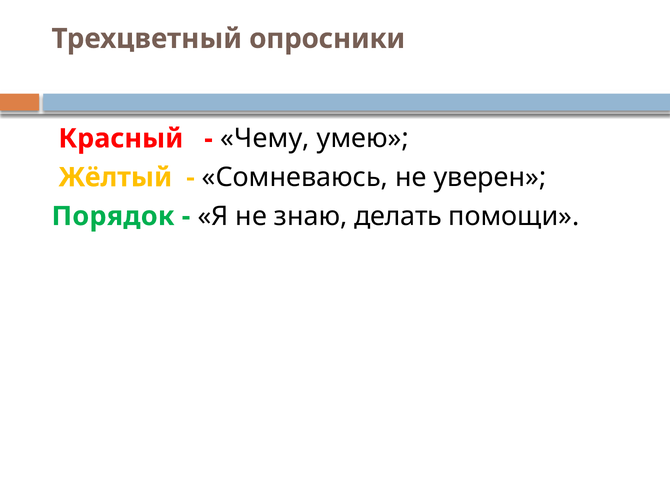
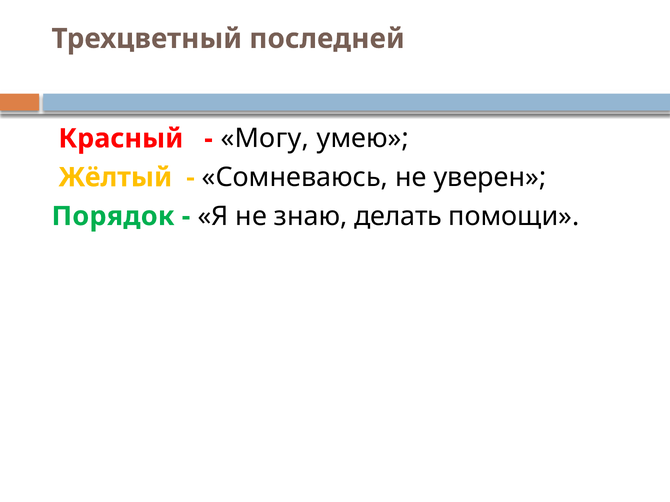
опросники: опросники -> последней (327, 39)
Чему: Чему -> Могу (265, 139)
